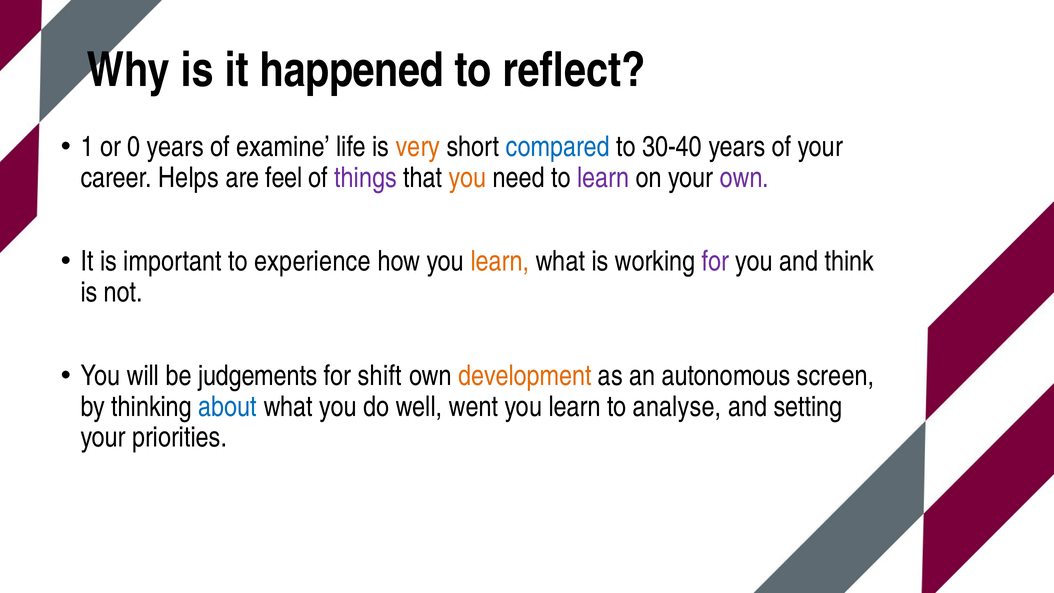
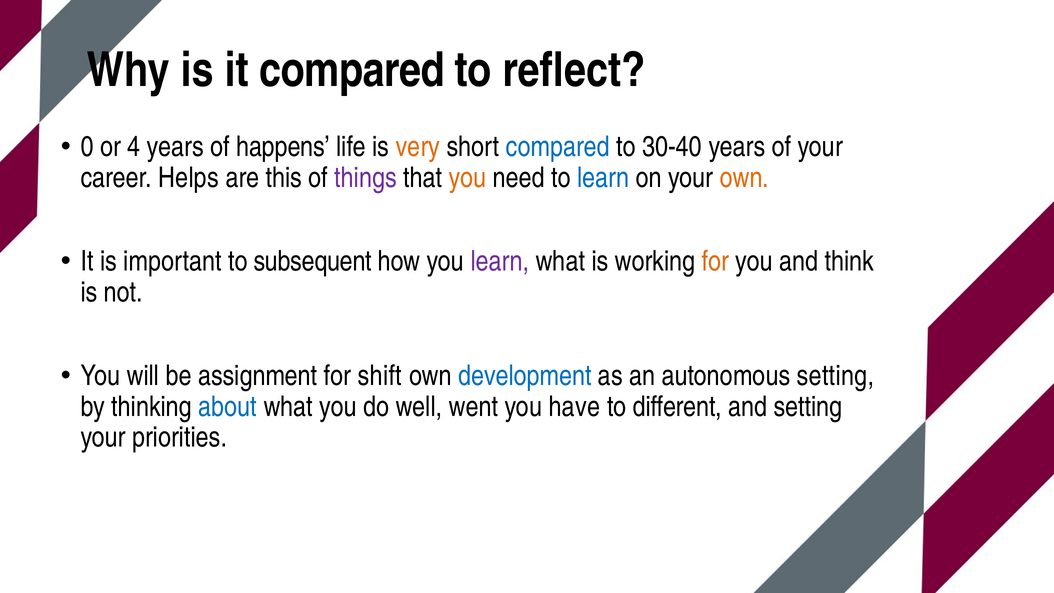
it happened: happened -> compared (352, 70)
1: 1 -> 0 (87, 147)
0: 0 -> 4 (134, 147)
examine: examine -> happens (283, 147)
feel: feel -> this (284, 178)
learn colour: purple -> blue (603, 178)
own colour: purple -> orange (744, 178)
experience: experience -> subsequent (313, 261)
learn colour: orange -> purple (500, 261)
for colour: purple -> orange (715, 261)
judgements: judgements -> assignment (258, 376)
development colour: orange -> blue (525, 376)
autonomous screen: screen -> setting (835, 376)
learn: learn -> have (574, 406)
analyse: analyse -> different (677, 406)
